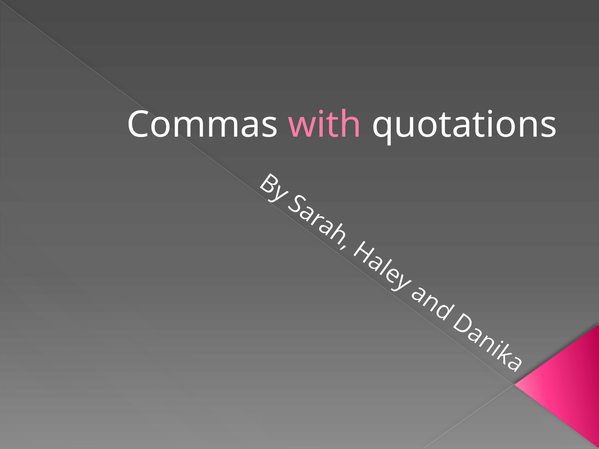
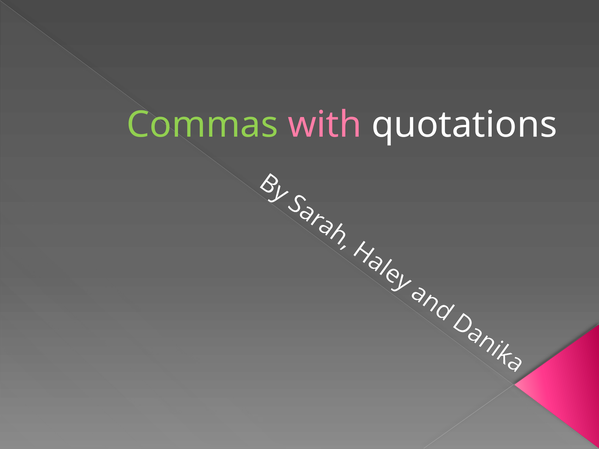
Commas colour: white -> light green (202, 125)
